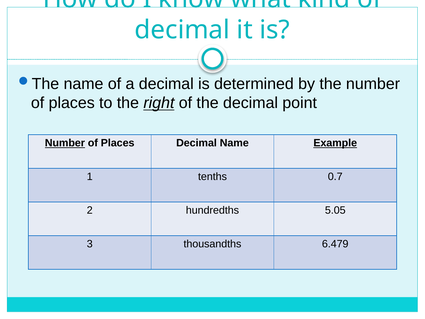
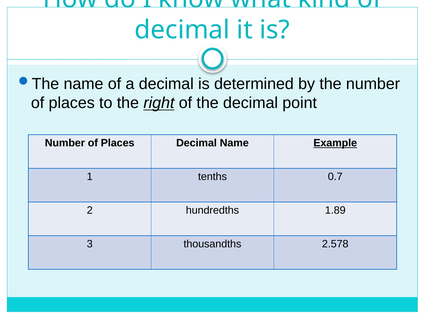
Number underline: present -> none (65, 143)
5.05: 5.05 -> 1.89 (335, 210)
6.479: 6.479 -> 2.578 (335, 244)
